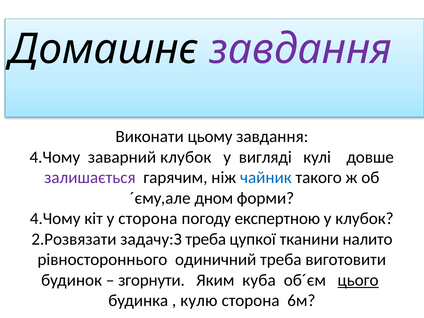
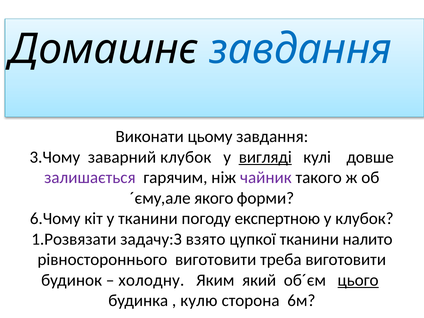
завдання colour: purple -> blue (301, 49)
4.Чому: 4.Чому -> 3.Чому (55, 157)
вигляді underline: none -> present (265, 157)
чайник colour: blue -> purple (266, 178)
дном: дном -> якого (214, 198)
4.Чому: 4.Чому -> 6.Чому (55, 219)
у сторона: сторона -> тканини (148, 219)
2.Розвязати: 2.Розвязати -> 1.Розвязати (74, 239)
задачу:З треба: треба -> взято (206, 239)
рівностороннього одиничний: одиничний -> виготовити (216, 260)
згорнути: згорнути -> холодну (151, 280)
куба: куба -> який (259, 280)
